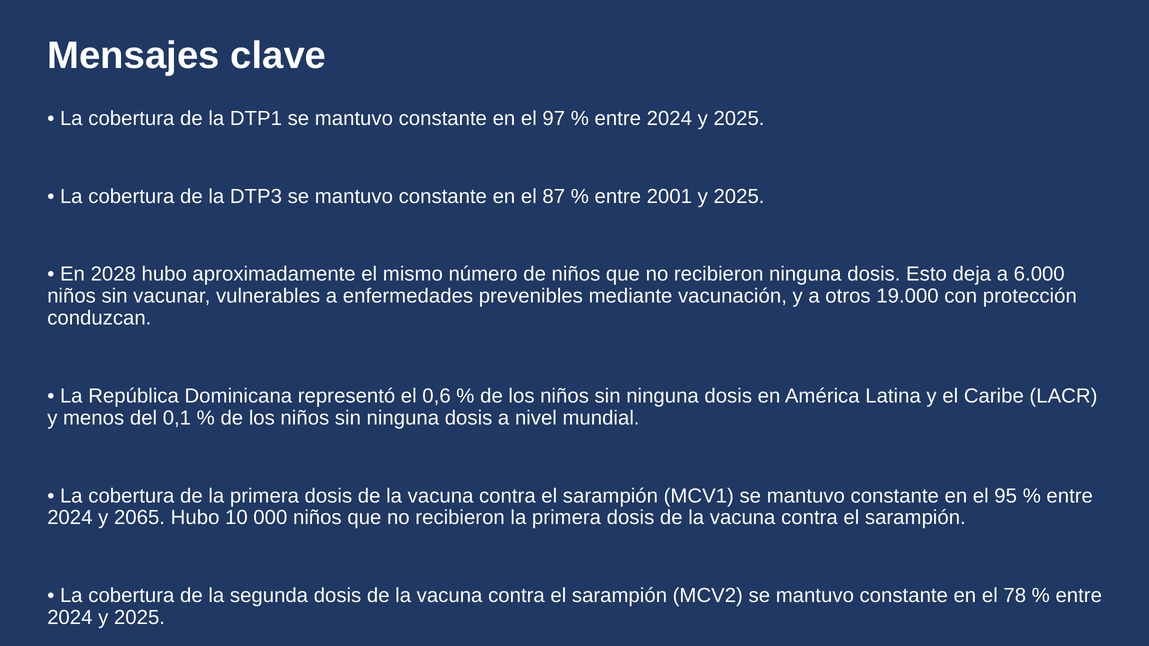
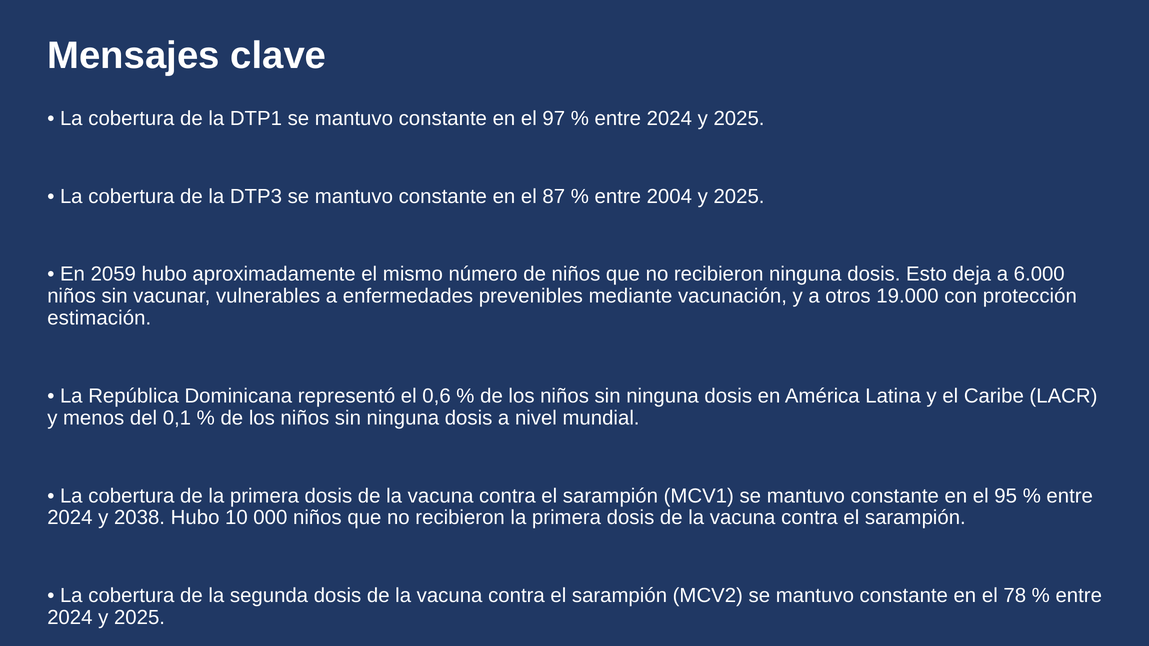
2001: 2001 -> 2004 (669, 196)
2028: 2028 -> 2059 (113, 274)
conduzcan: conduzcan -> estimación (99, 318)
2065: 2065 -> 2038 (140, 518)
